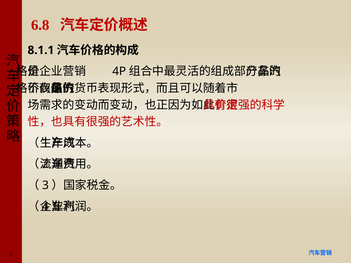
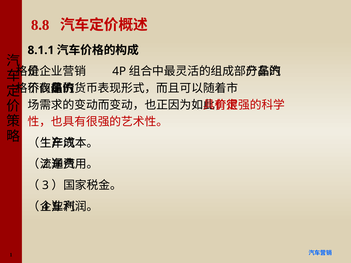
6.8: 6.8 -> 8.8 (40, 25)
